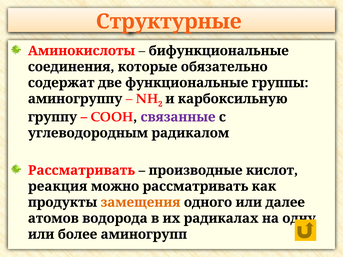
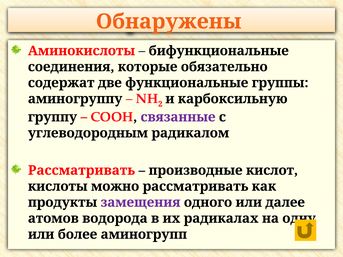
Структурные: Структурные -> Обнаружены (169, 22)
реакция: реакция -> кислоты (58, 187)
замещения colour: orange -> purple (141, 203)
